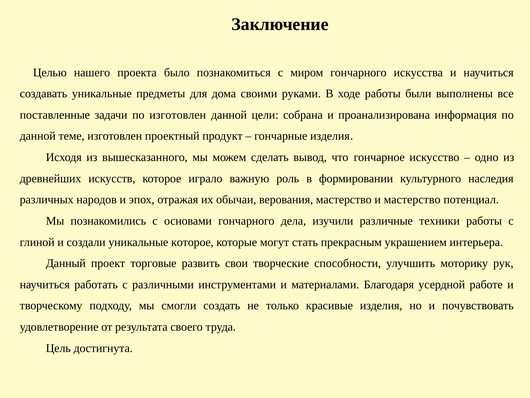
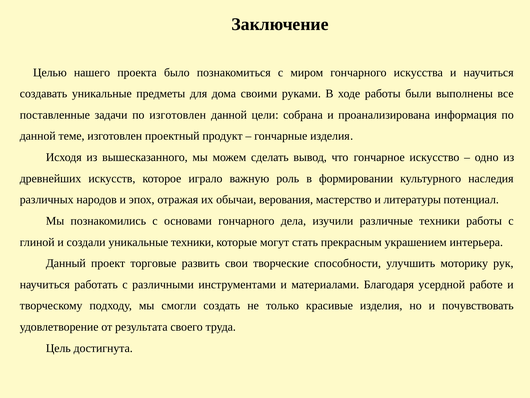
и мастерство: мастерство -> литературы (412, 199)
уникальные которое: которое -> техники (192, 242)
